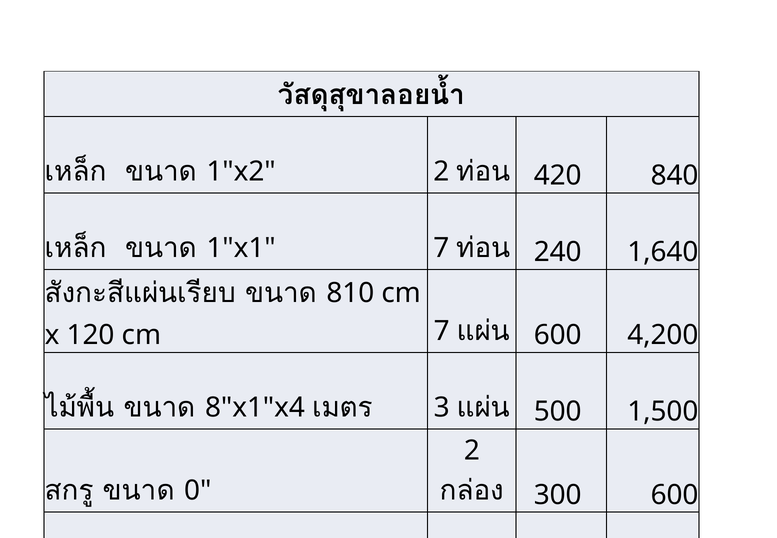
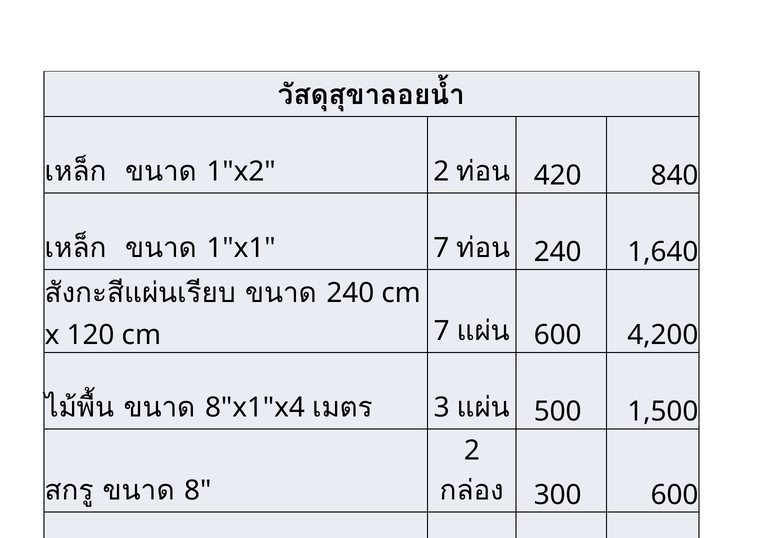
810: 810 -> 240 (350, 293)
0: 0 -> 8 (198, 491)
